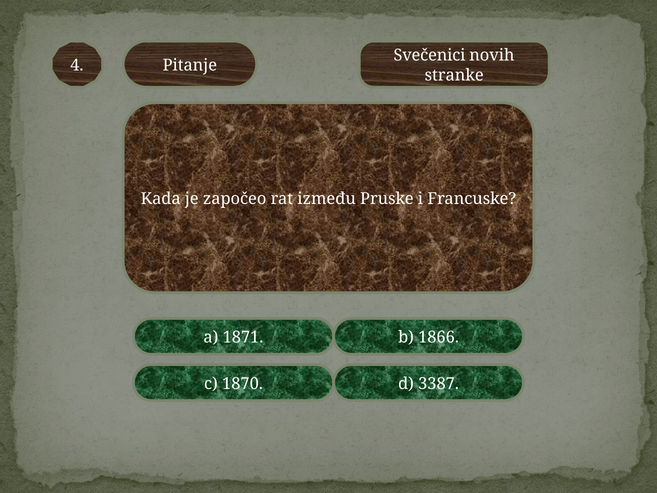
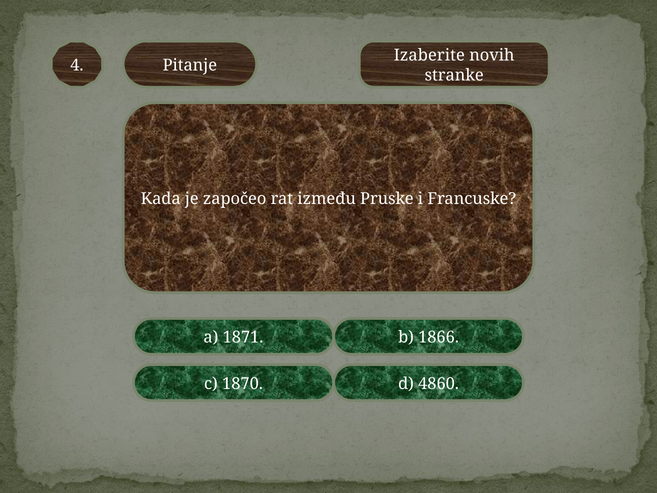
Svečenici: Svečenici -> Izaberite (429, 55)
3387: 3387 -> 4860 (439, 384)
